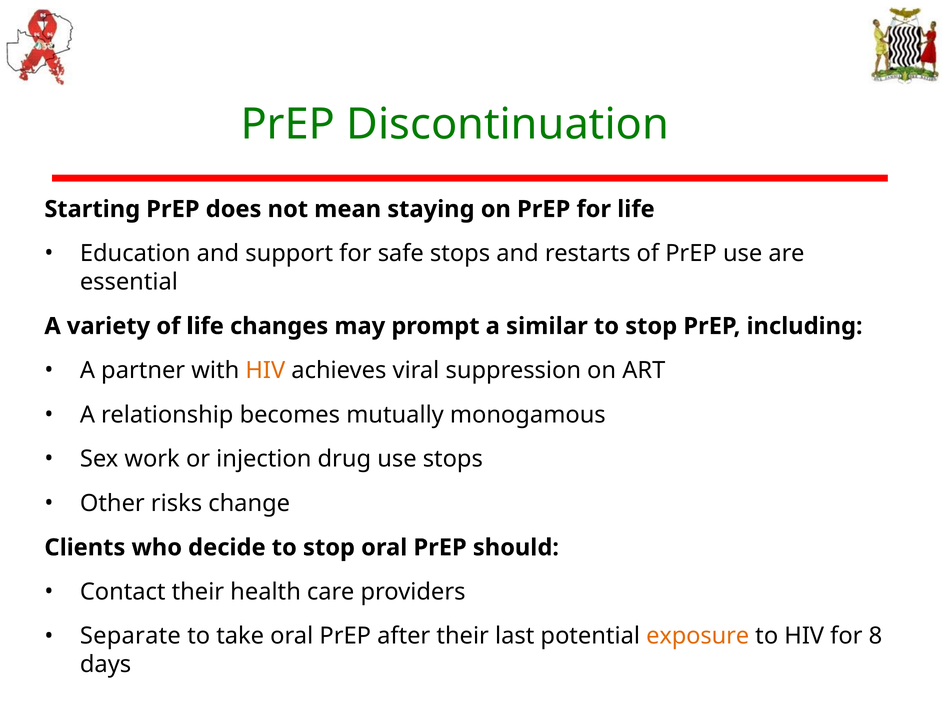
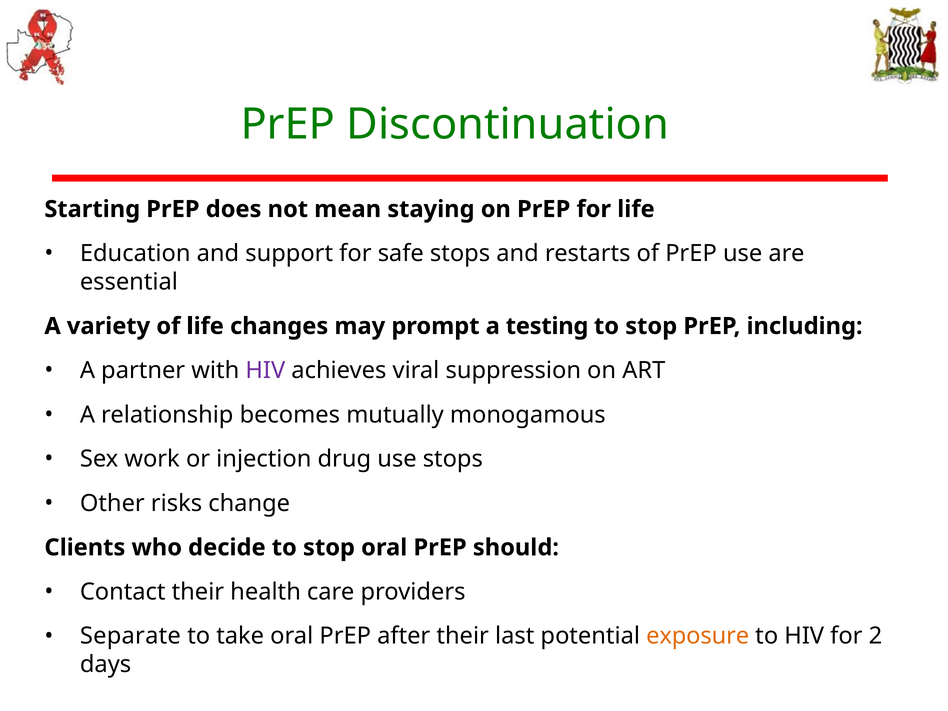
similar: similar -> testing (547, 326)
HIV colour: orange -> purple (265, 370)
8: 8 -> 2 (875, 636)
